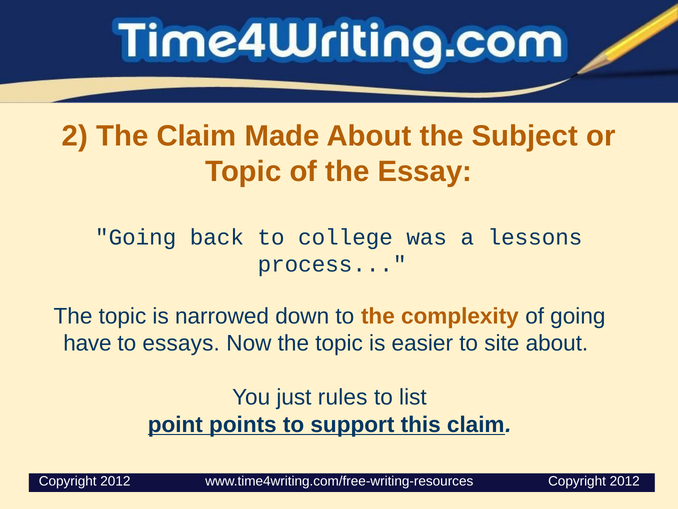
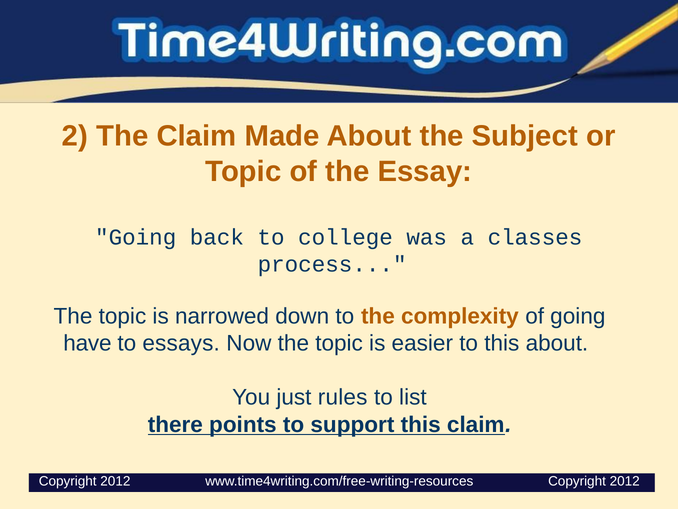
lessons: lessons -> classes (535, 237)
to site: site -> this (502, 343)
point: point -> there (175, 424)
